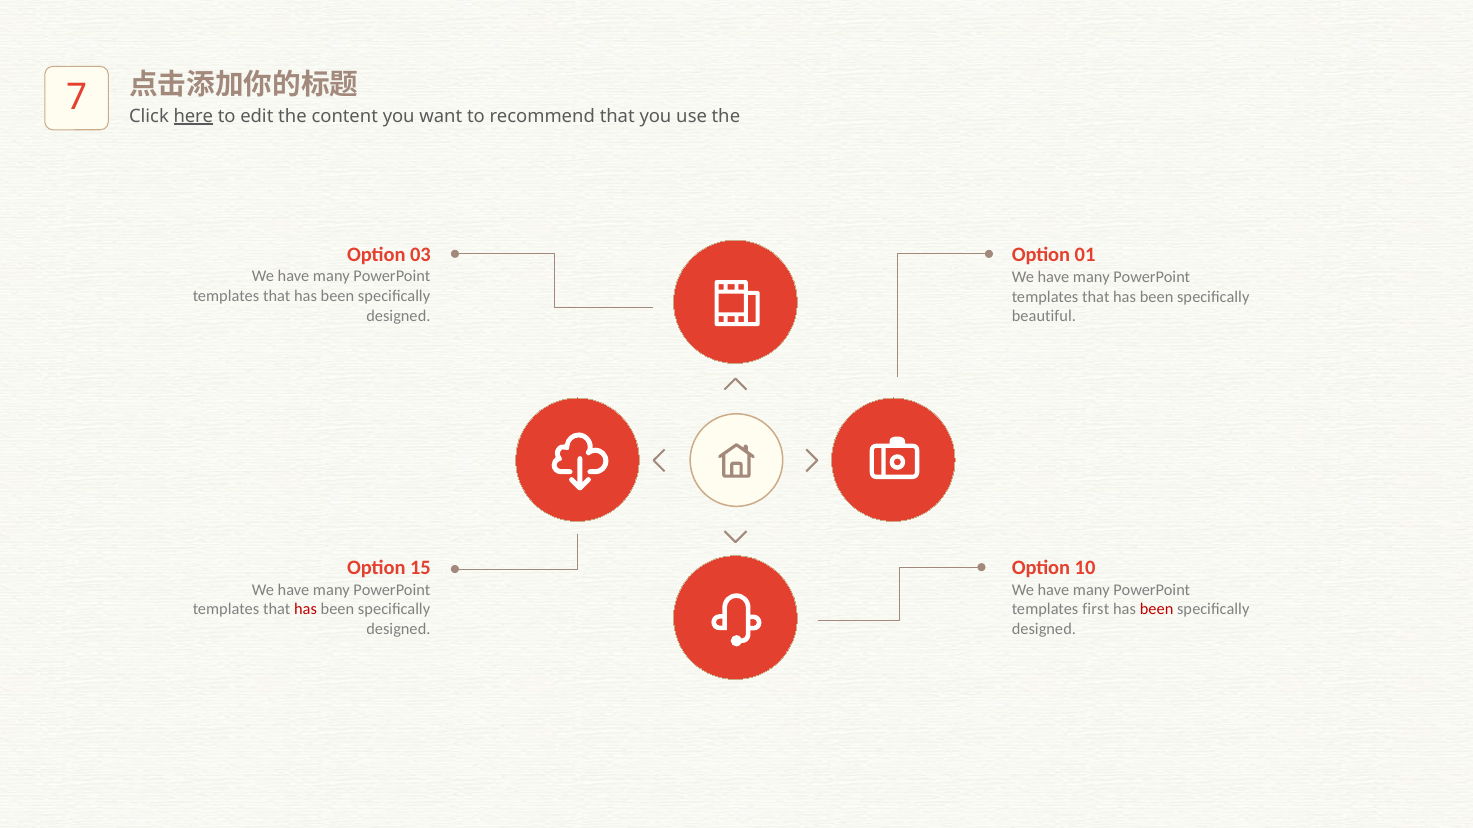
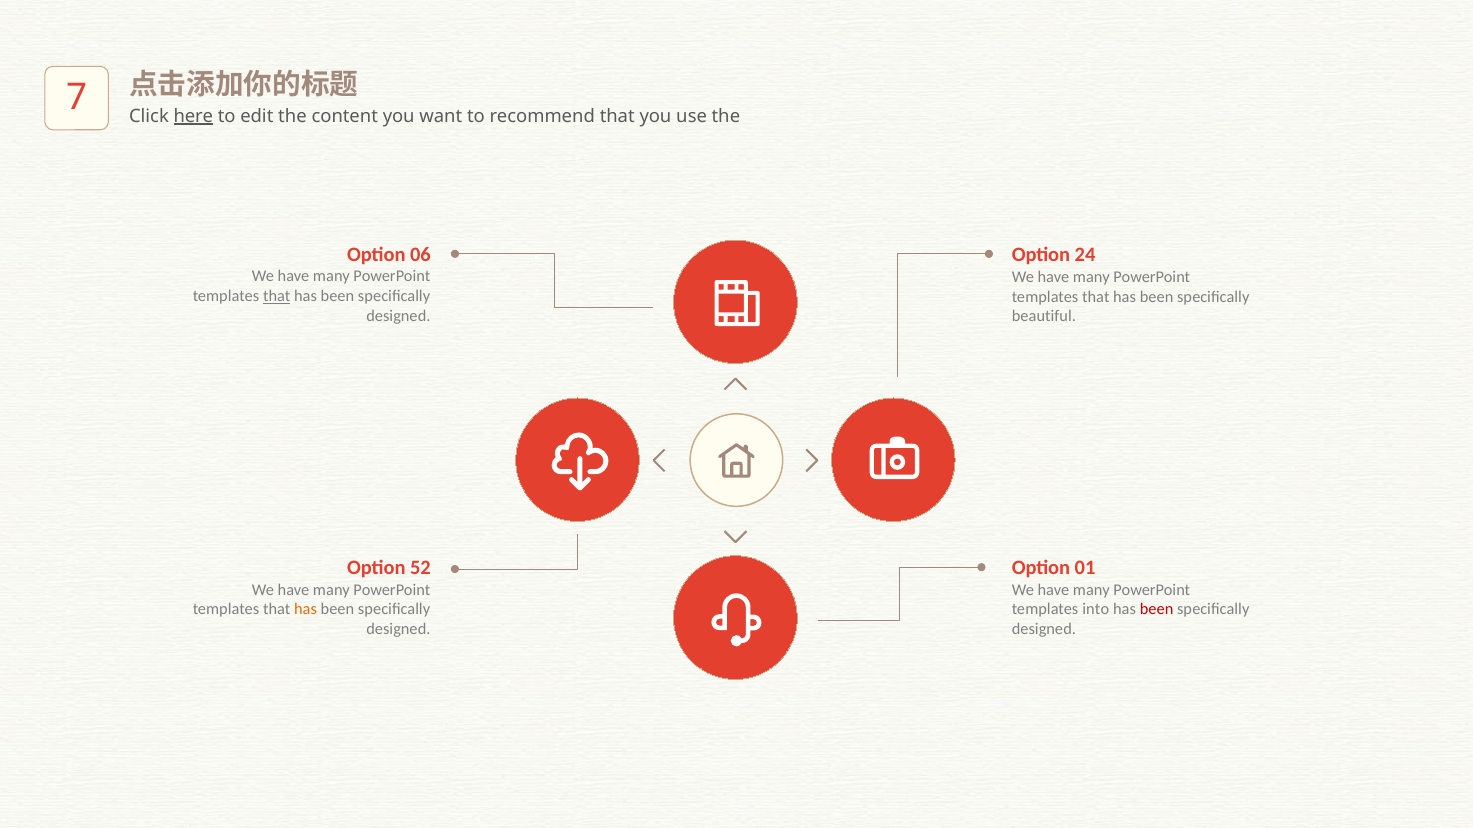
03: 03 -> 06 (420, 255)
01: 01 -> 24 (1085, 255)
that underline: none -> present (277, 296)
15: 15 -> 52 (420, 568)
10: 10 -> 01 (1085, 568)
has colour: red -> orange (305, 609)
first: first -> into (1096, 609)
